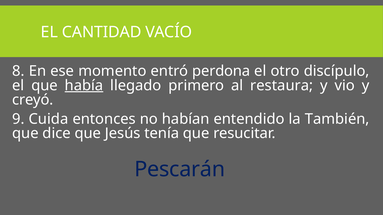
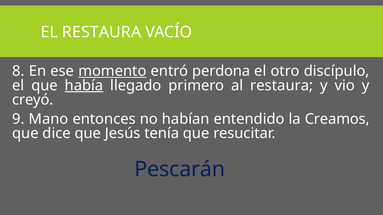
EL CANTIDAD: CANTIDAD -> RESTAURA (102, 32)
momento underline: none -> present (112, 71)
Cuida: Cuida -> Mano (49, 119)
También: También -> Creamos (337, 119)
